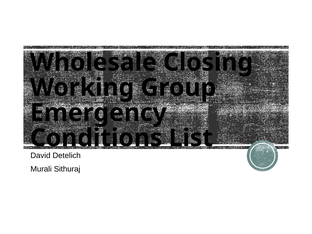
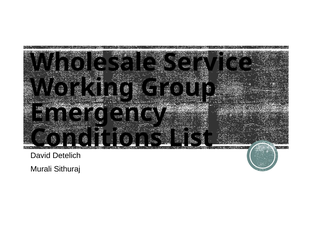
Closing: Closing -> Service (208, 62)
